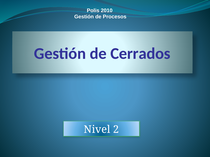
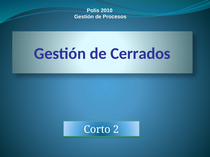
Nivel: Nivel -> Corto (97, 130)
